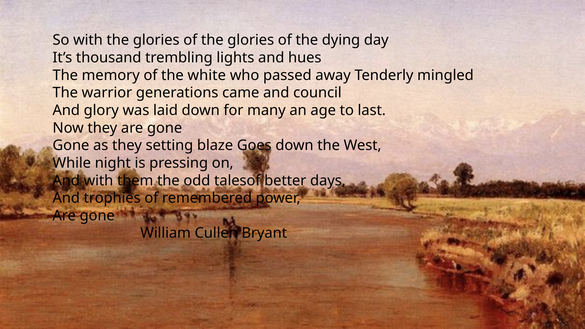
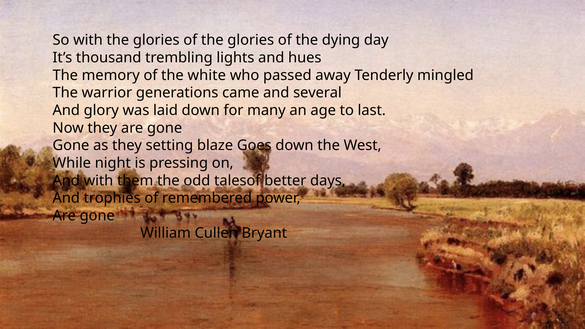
council: council -> several (317, 93)
